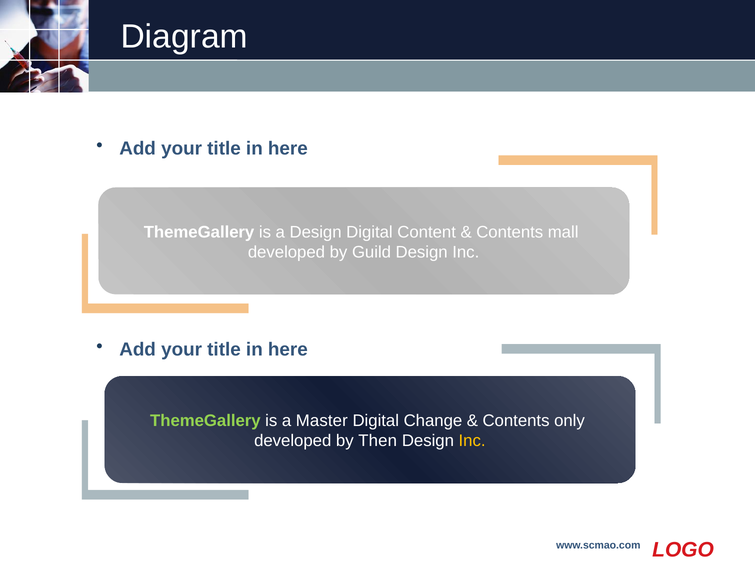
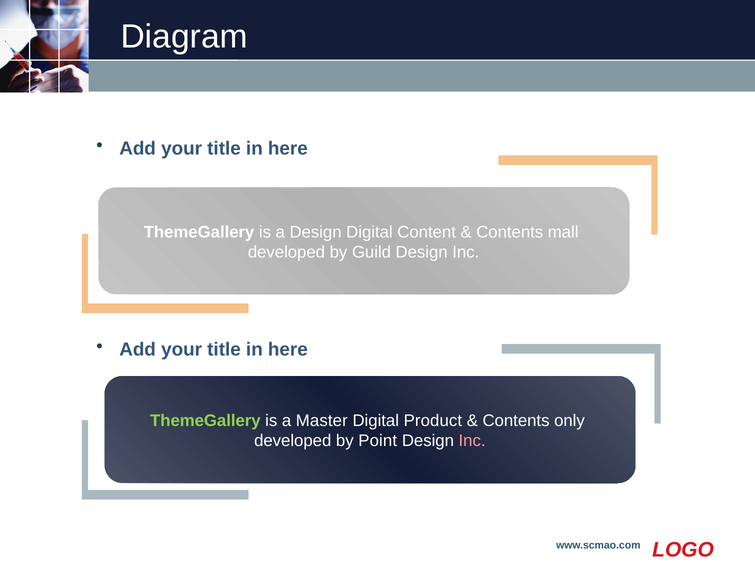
Change: Change -> Product (433, 421)
Then: Then -> Point (378, 441)
Inc colour: yellow -> pink (472, 441)
